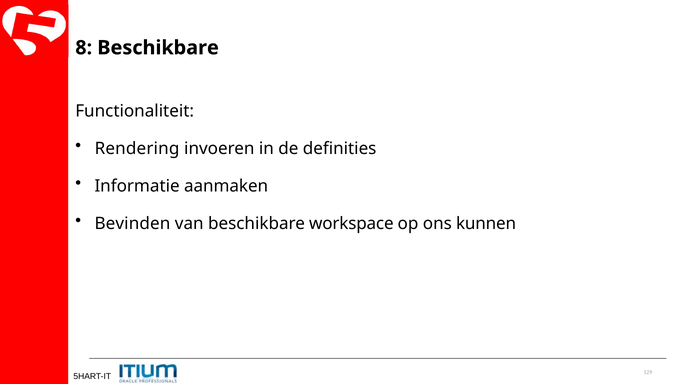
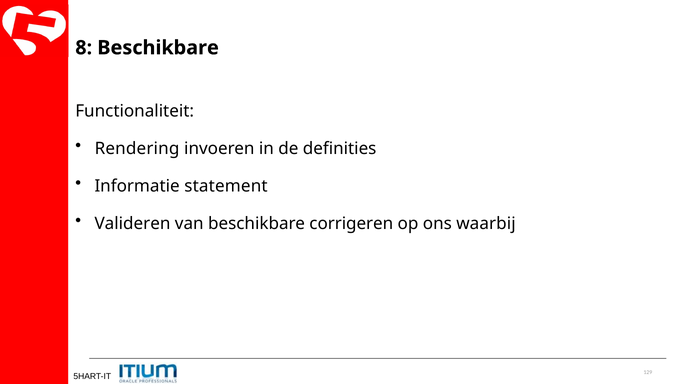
aanmaken: aanmaken -> statement (226, 186)
Bevinden: Bevinden -> Valideren (132, 223)
workspace: workspace -> corrigeren (351, 223)
kunnen: kunnen -> waarbij (486, 223)
